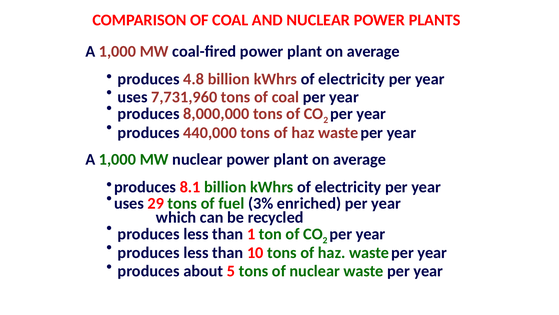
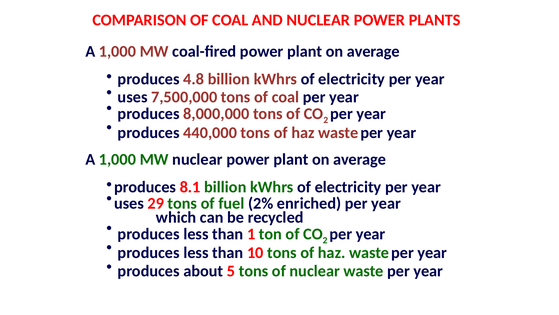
7,731,960: 7,731,960 -> 7,500,000 (184, 97)
3%: 3% -> 2% (261, 203)
